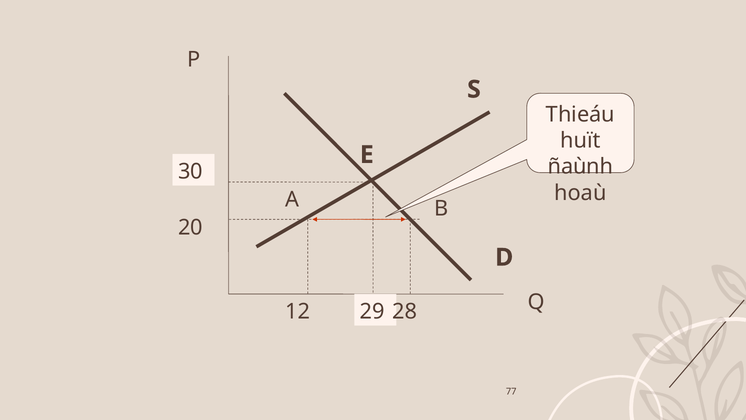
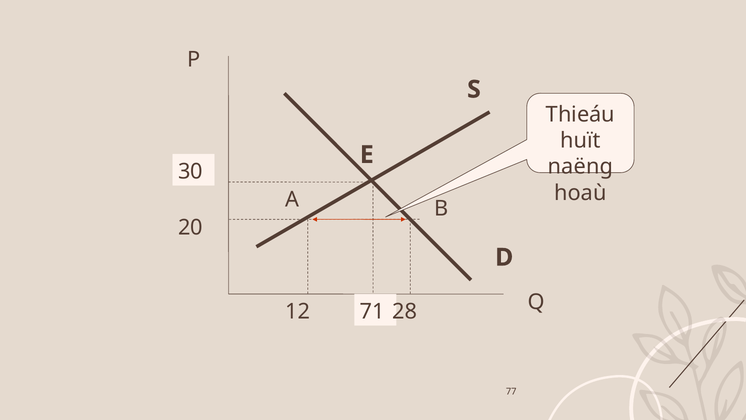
ñaùnh: ñaùnh -> naëng (580, 167)
29: 29 -> 71 (372, 311)
